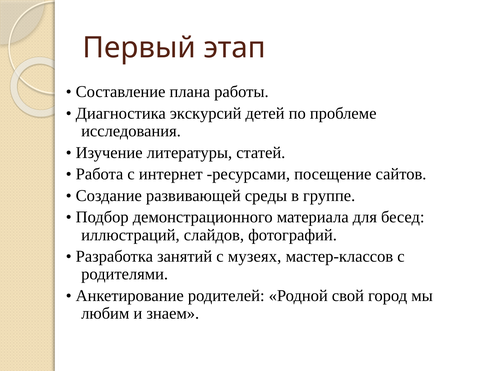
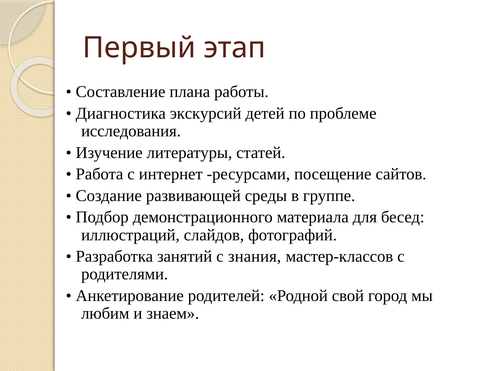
музеях: музеях -> знания (255, 257)
